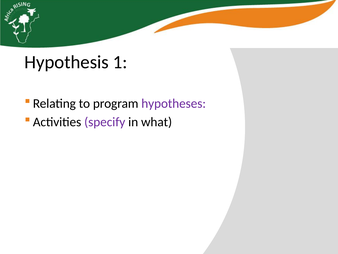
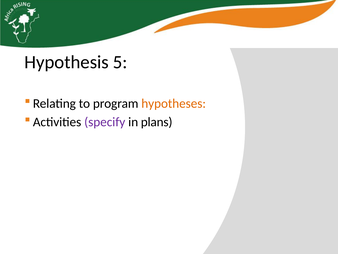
1: 1 -> 5 (120, 62)
hypotheses colour: purple -> orange (174, 103)
what: what -> plans (157, 122)
